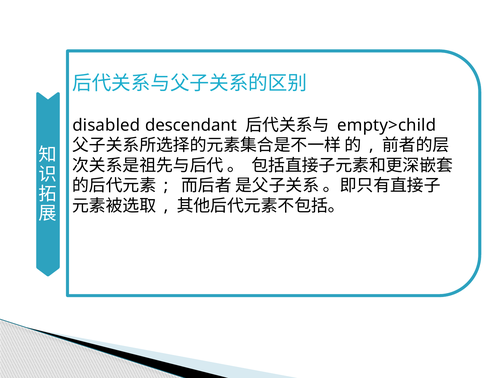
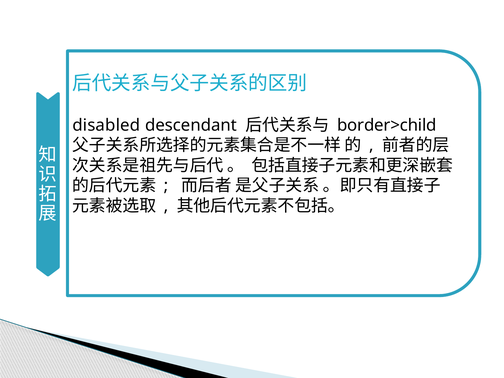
empty>child: empty>child -> border>child (387, 125)
